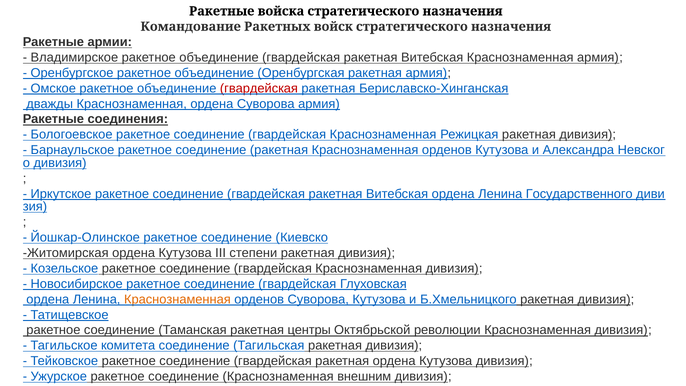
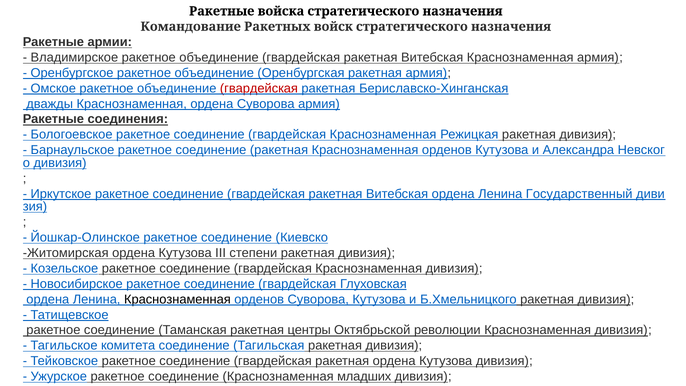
Государственного: Государственного -> Государственный (579, 194)
Краснознаменная colour: orange -> black (177, 299)
внешним: внешним -> младших (364, 376)
